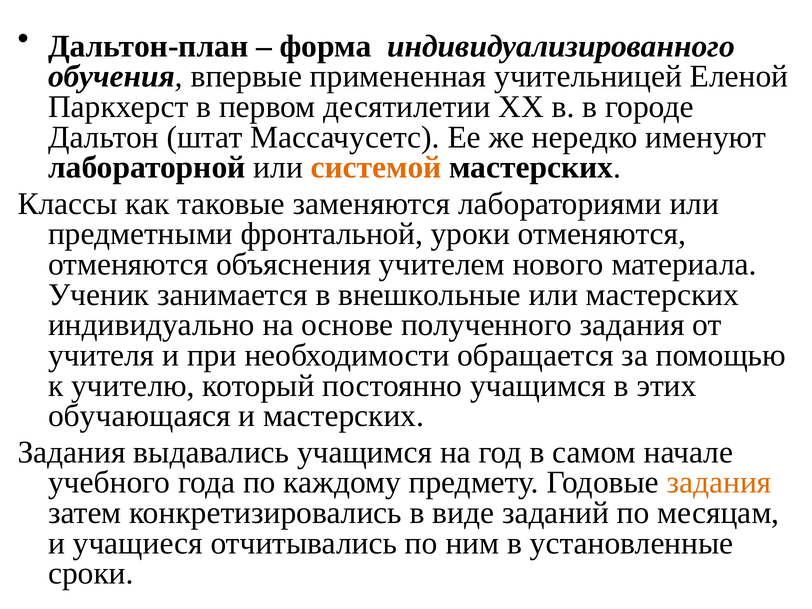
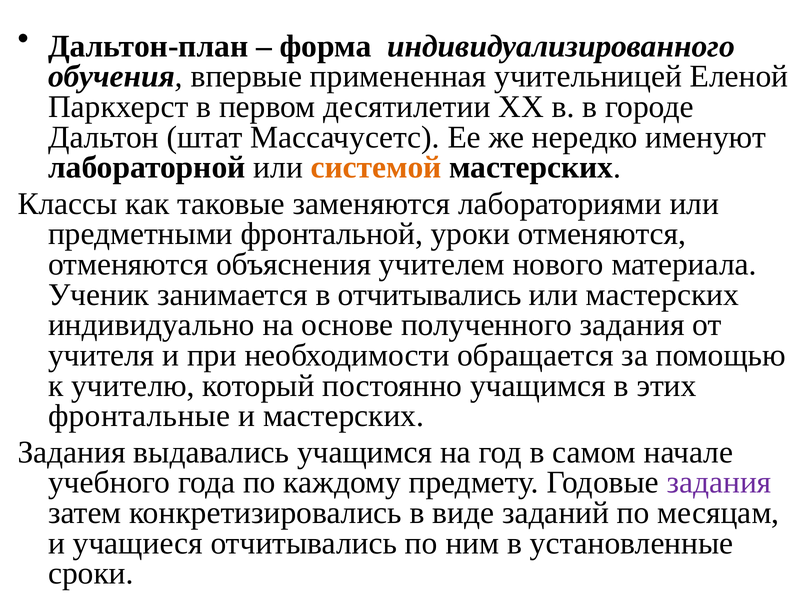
в внешкольные: внешкольные -> отчитывались (430, 295)
обучающаяся: обучающаяся -> фронтальные (139, 416)
задания colour: orange -> purple (719, 482)
